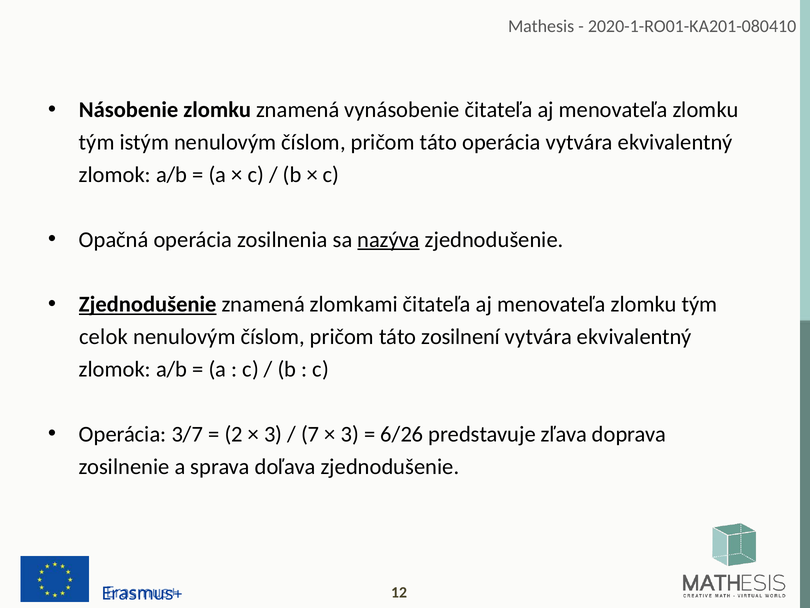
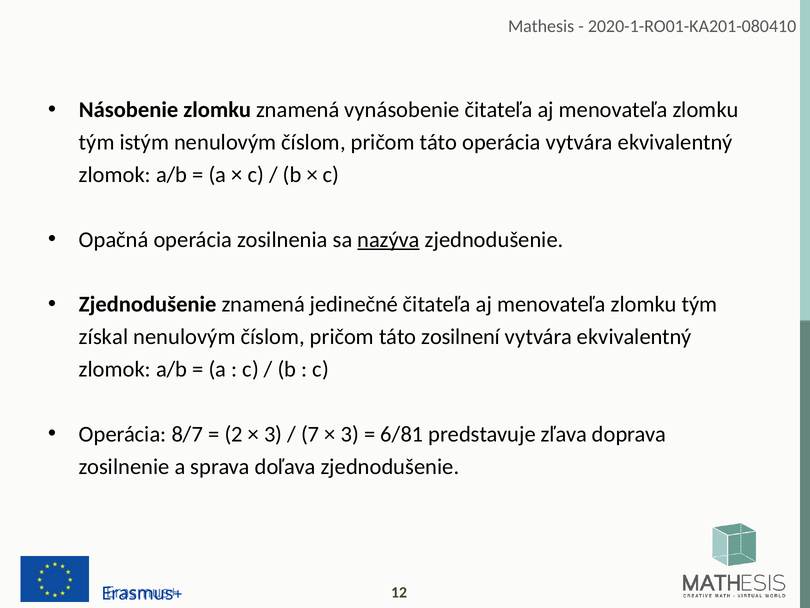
Zjednodušenie underline: present -> none (148, 304)
zlomkami: zlomkami -> jedinečné (354, 304)
celok: celok -> získal (104, 337)
3/7: 3/7 -> 8/7 (187, 434)
6/26: 6/26 -> 6/81 (402, 434)
